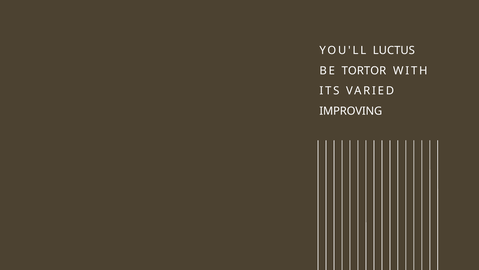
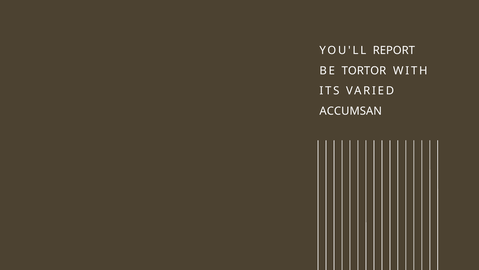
LUCTUS: LUCTUS -> REPORT (394, 50)
IMPROVING: IMPROVING -> ACCUMSAN (351, 111)
